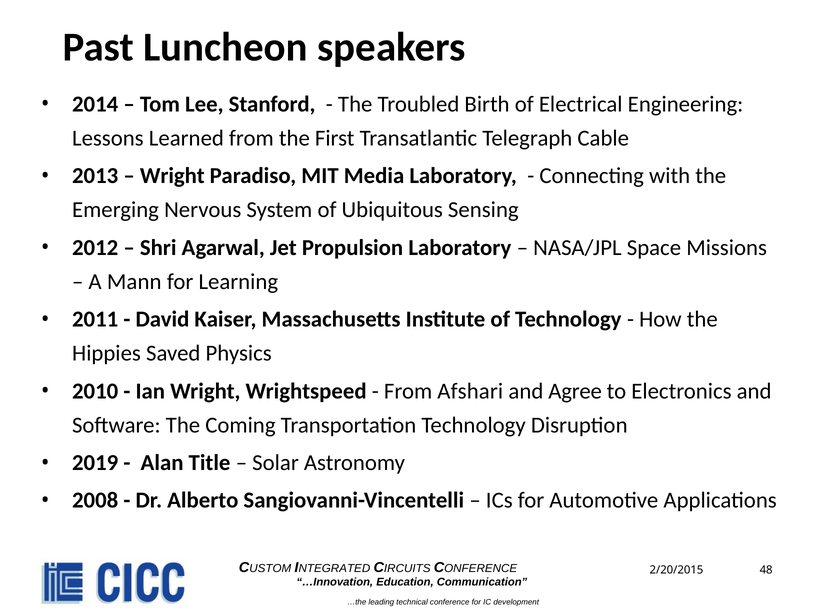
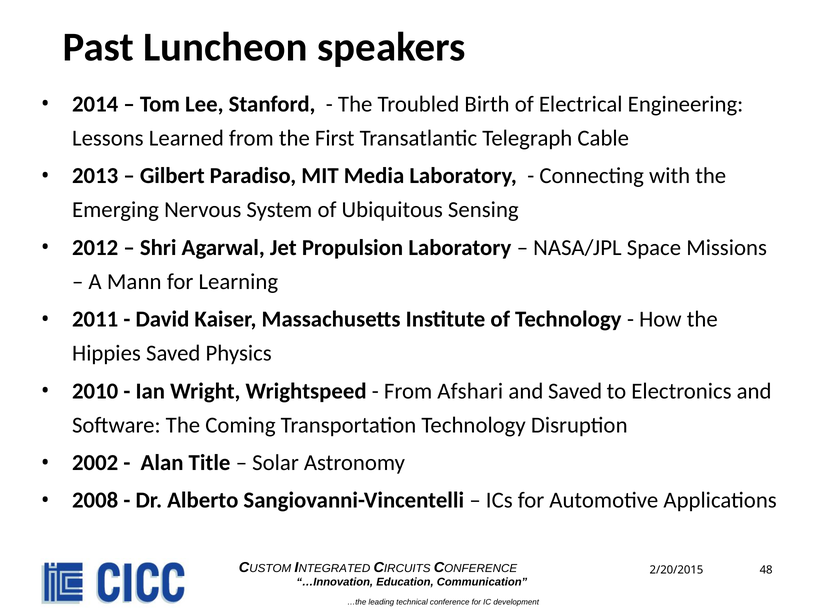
Wright: Wright -> Gilbert (172, 176)
and Agree: Agree -> Saved (575, 391)
2019: 2019 -> 2002 (95, 462)
